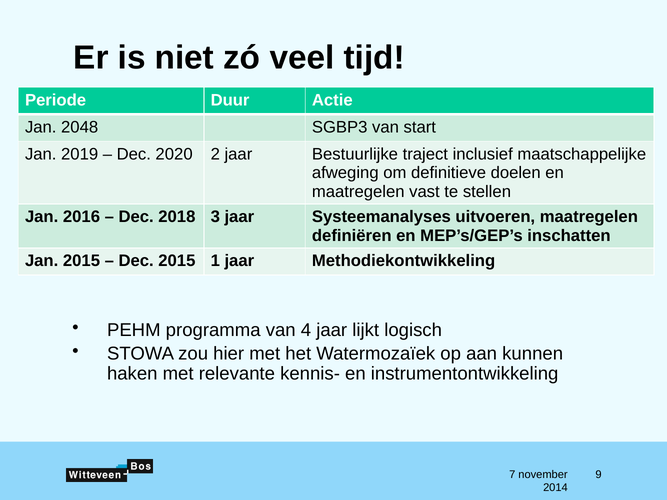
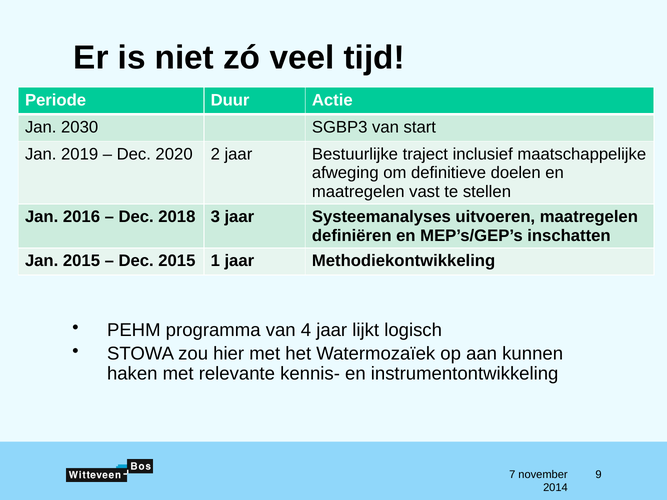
2048: 2048 -> 2030 (80, 127)
